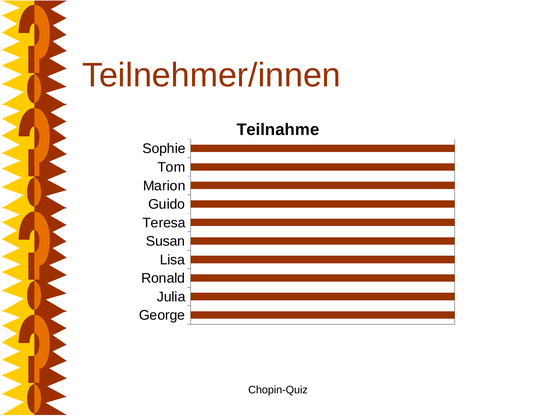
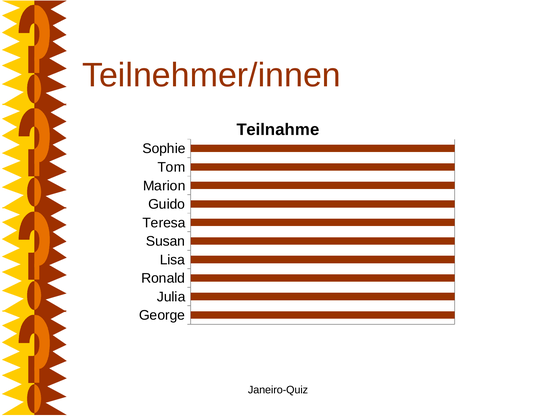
Chopin-Quiz: Chopin-Quiz -> Janeiro-Quiz (278, 390)
